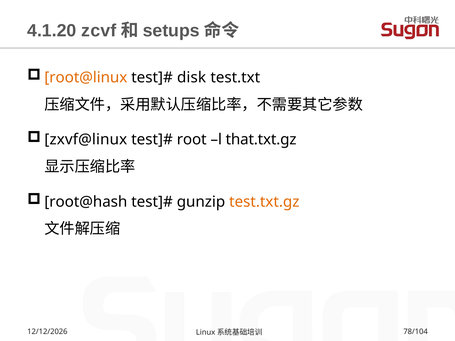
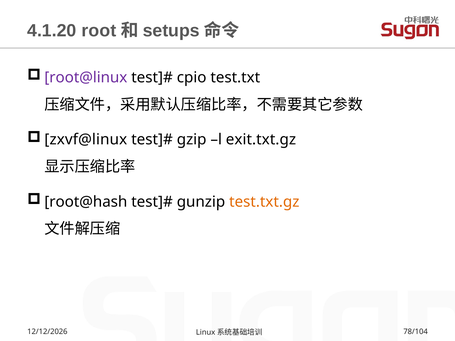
zcvf: zcvf -> root (99, 31)
root@linux colour: orange -> purple (86, 78)
disk: disk -> cpio (192, 78)
root: root -> gzip (192, 140)
that.txt.gz: that.txt.gz -> exit.txt.gz (261, 140)
